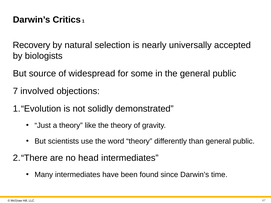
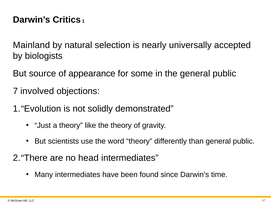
Recovery: Recovery -> Mainland (31, 45)
widespread: widespread -> appearance (92, 74)
